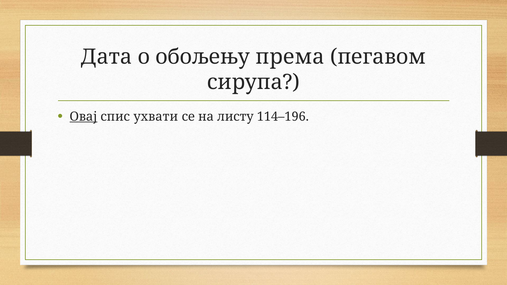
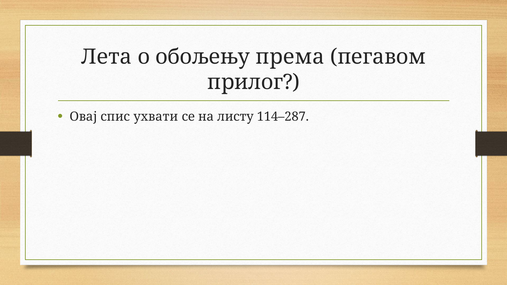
Дата: Дата -> Лета (107, 57)
сирупа: сирупа -> прилог (254, 82)
Овај underline: present -> none (83, 117)
114–196: 114–196 -> 114–287 (283, 117)
